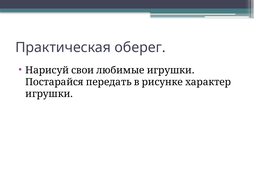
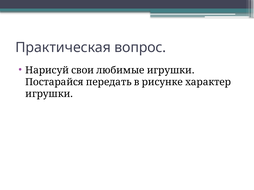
оберег: оберег -> вопрос (140, 48)
